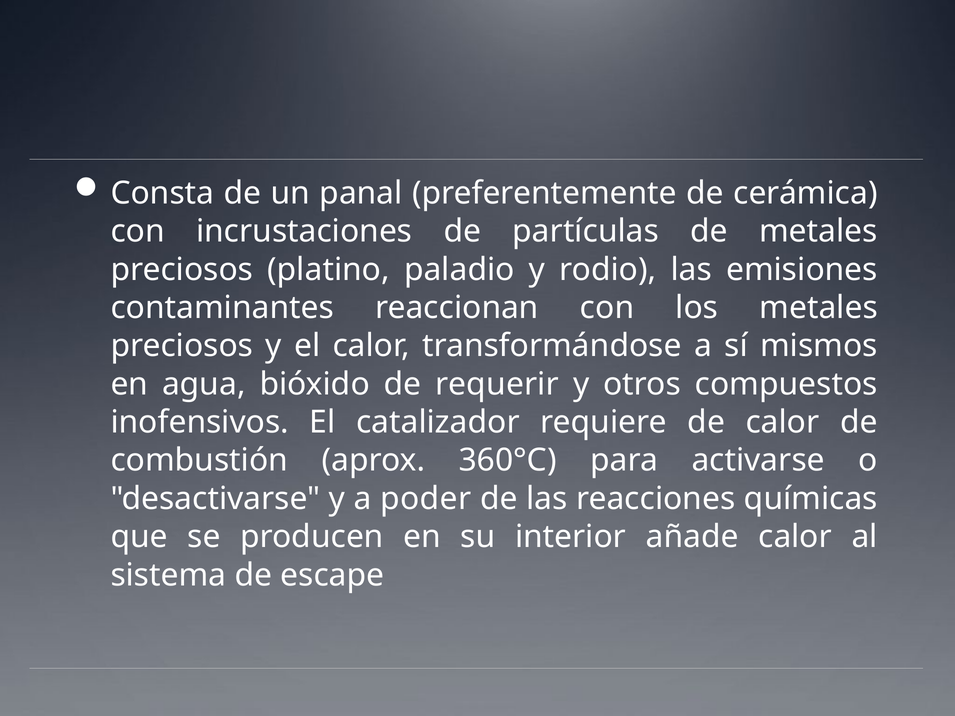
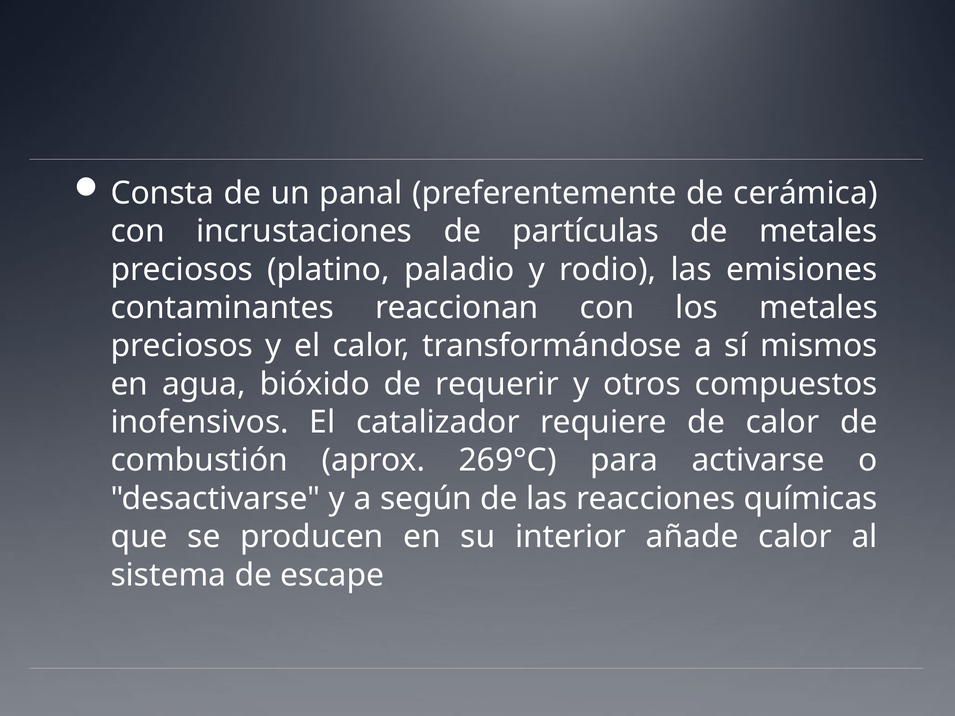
360°C: 360°C -> 269°C (508, 461)
poder: poder -> según (426, 499)
